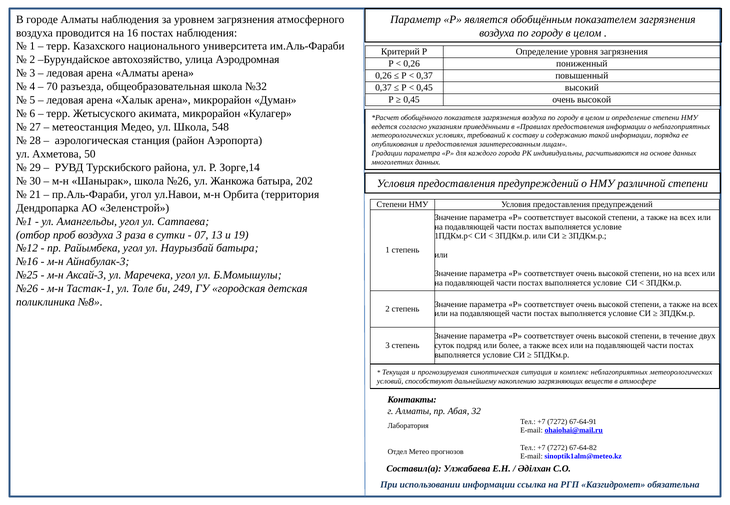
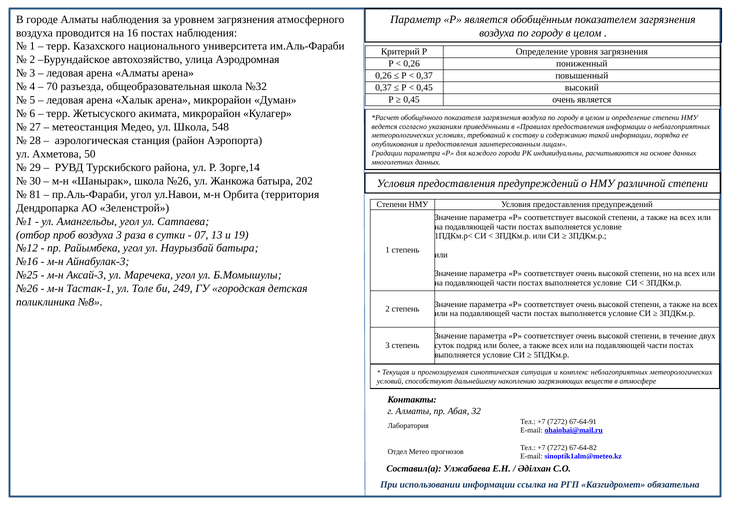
0,45 очень высокой: высокой -> является (594, 100)
21: 21 -> 81 (35, 195)
